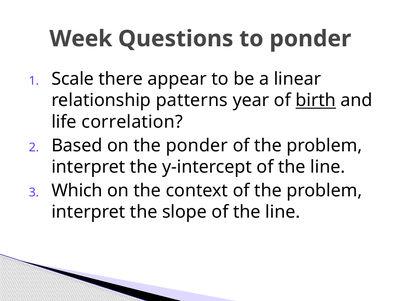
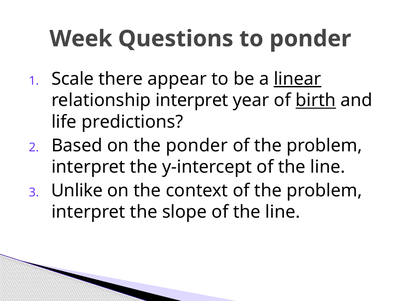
linear underline: none -> present (298, 79)
relationship patterns: patterns -> interpret (192, 100)
correlation: correlation -> predictions (132, 122)
Which: Which -> Unlike (77, 190)
